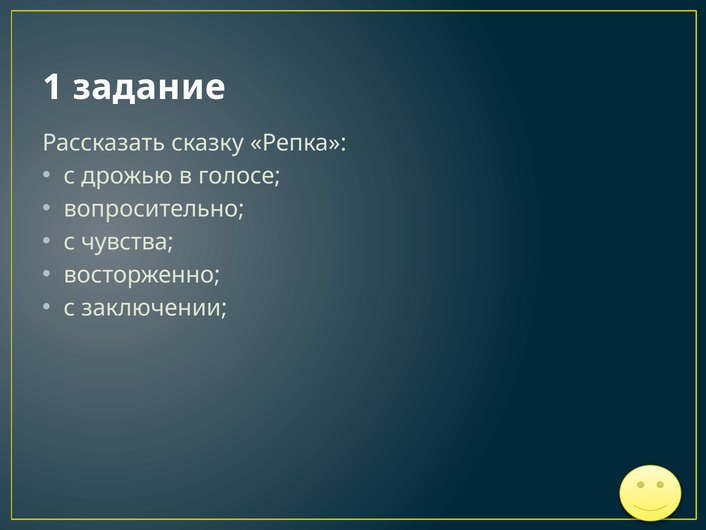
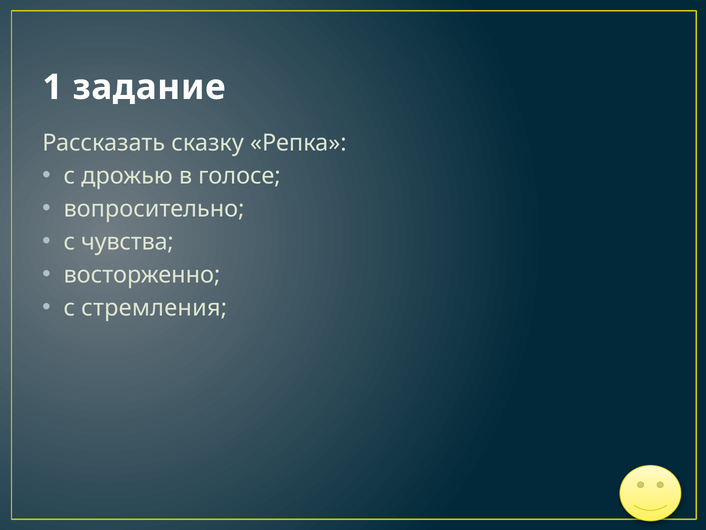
заключении: заключении -> стремления (154, 308)
